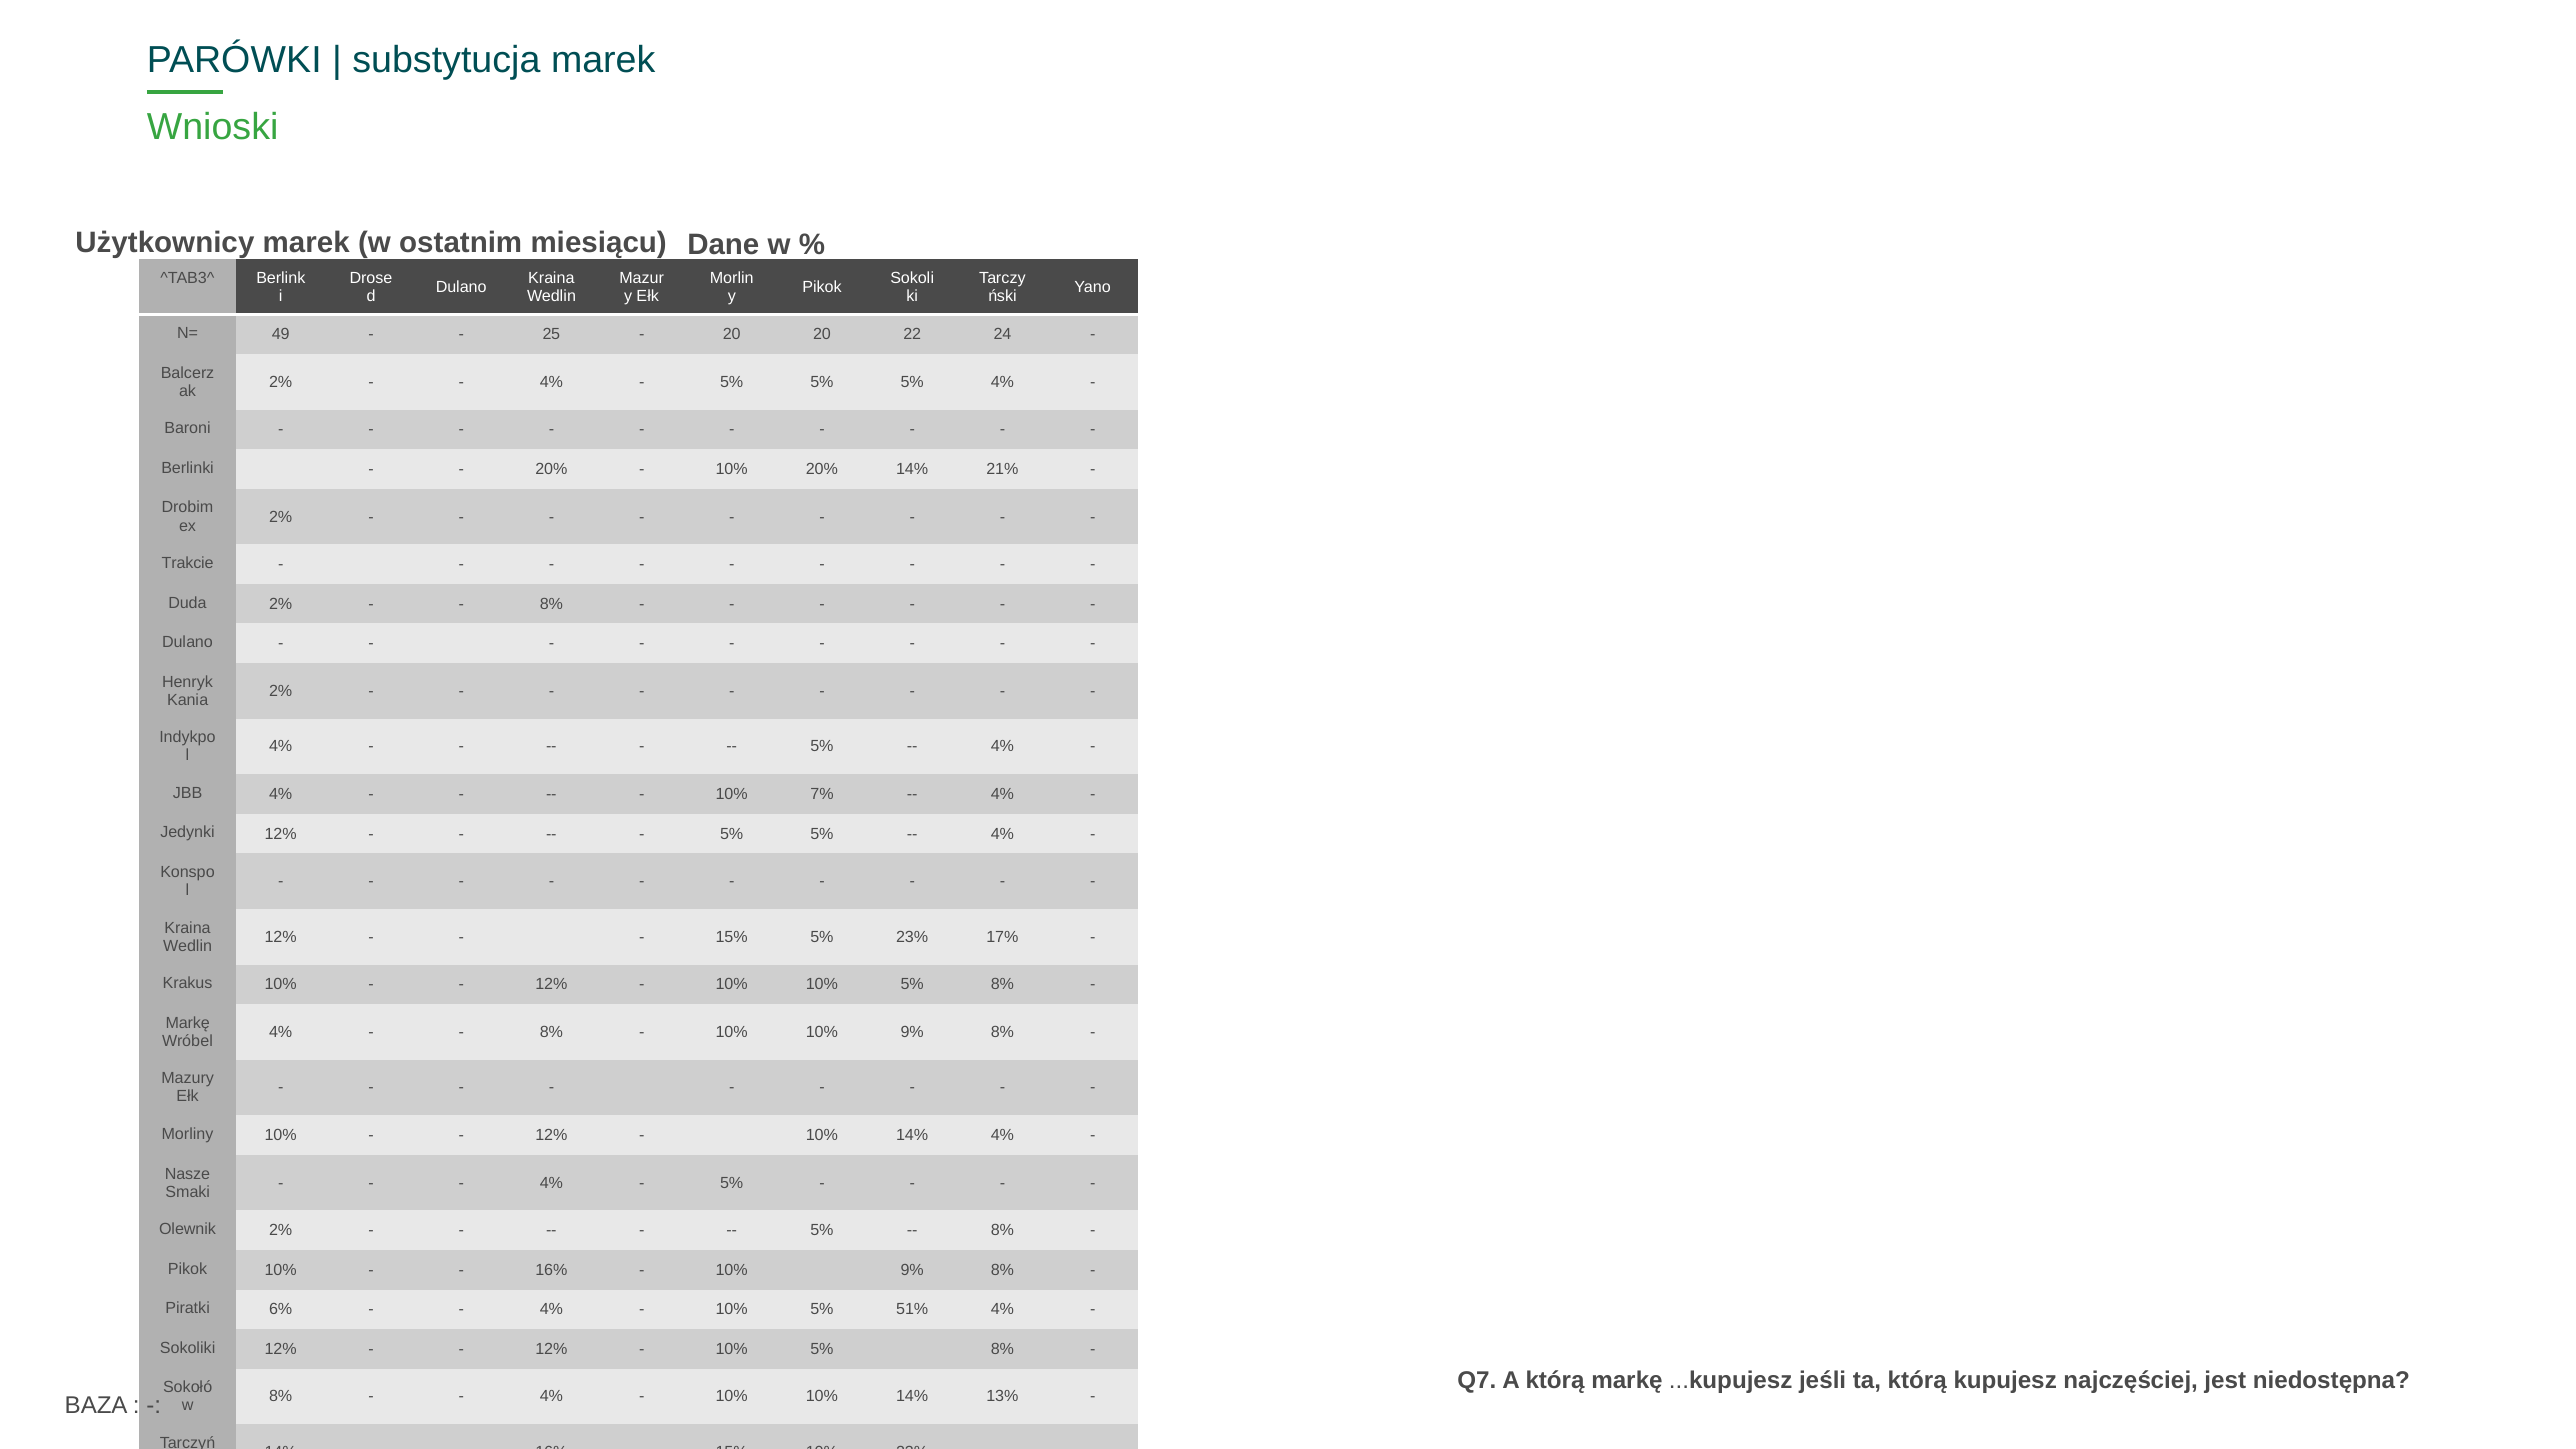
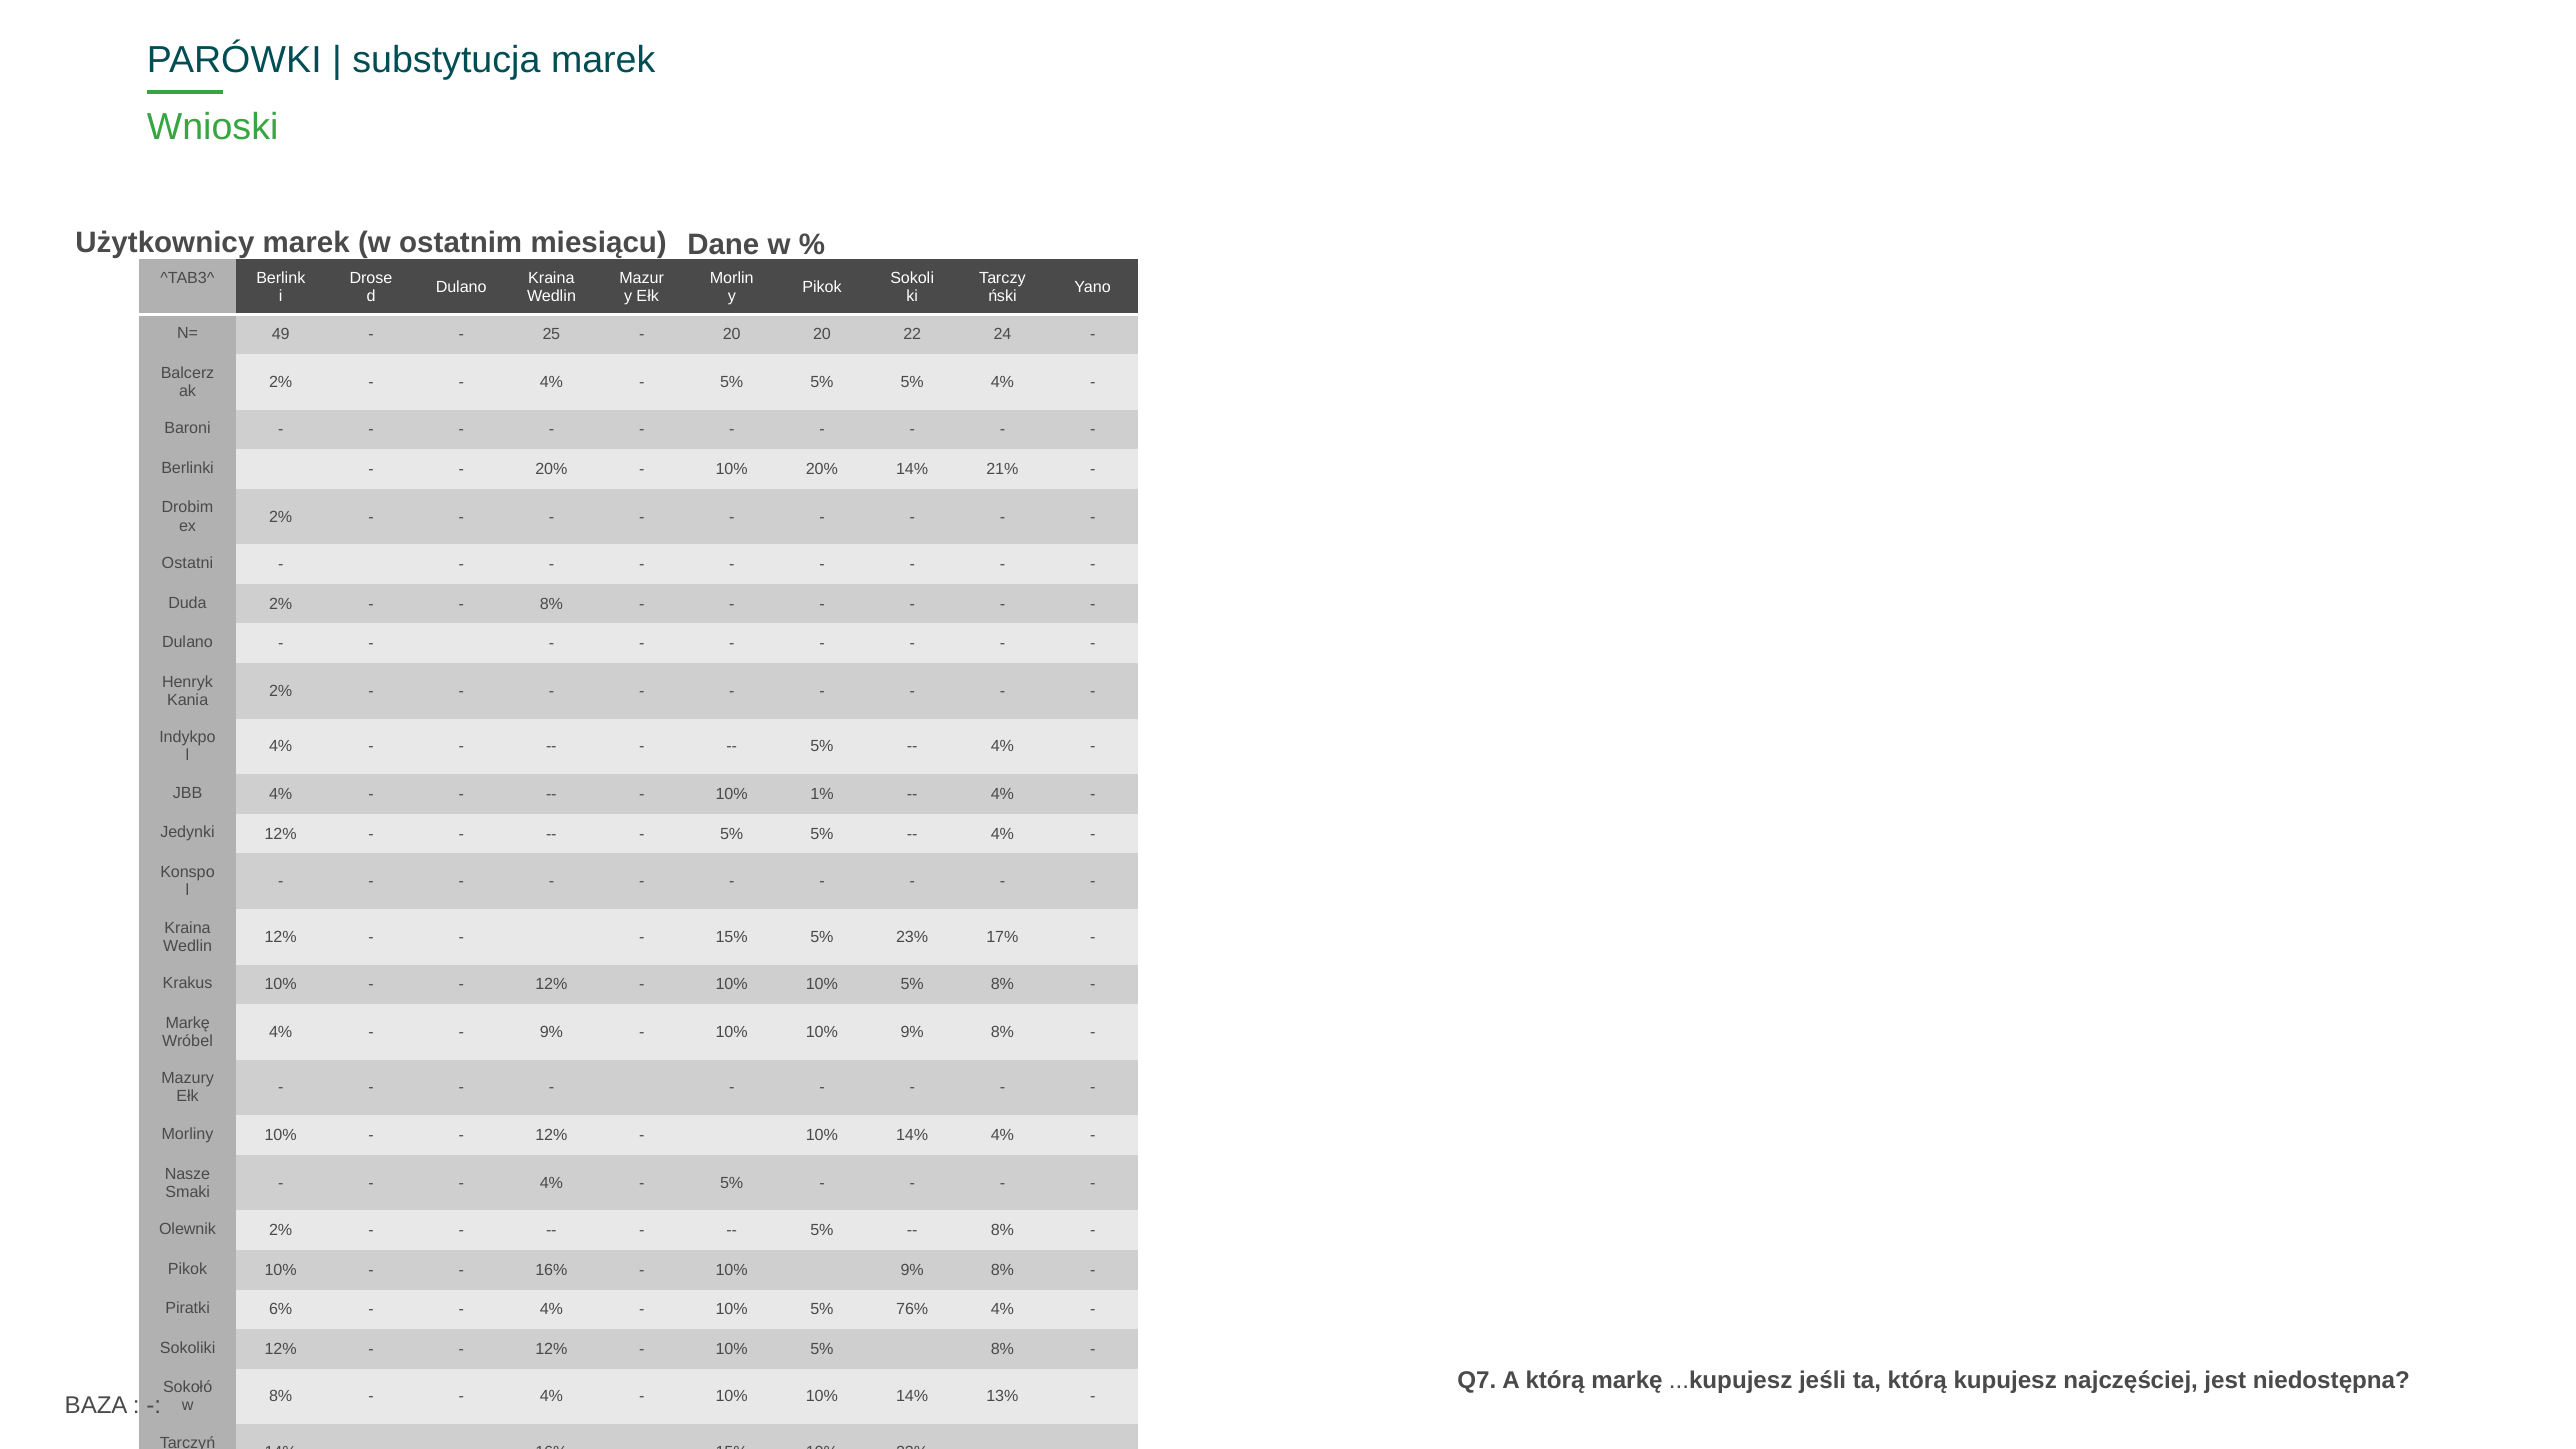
Trakcie: Trakcie -> Ostatni (187, 563)
7%: 7% -> 1% (822, 794)
8%: 8% -> 9% (551, 1032)
51%: 51% -> 76% (912, 1309)
